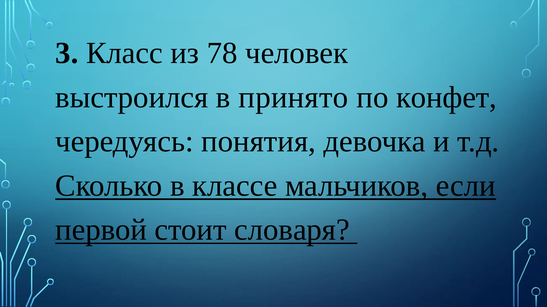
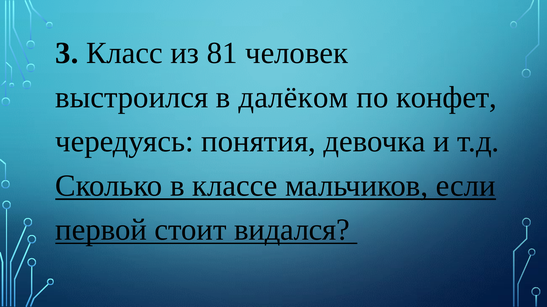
78: 78 -> 81 (222, 53)
принято: принято -> далёком (293, 97)
словаря: словаря -> видался (292, 230)
